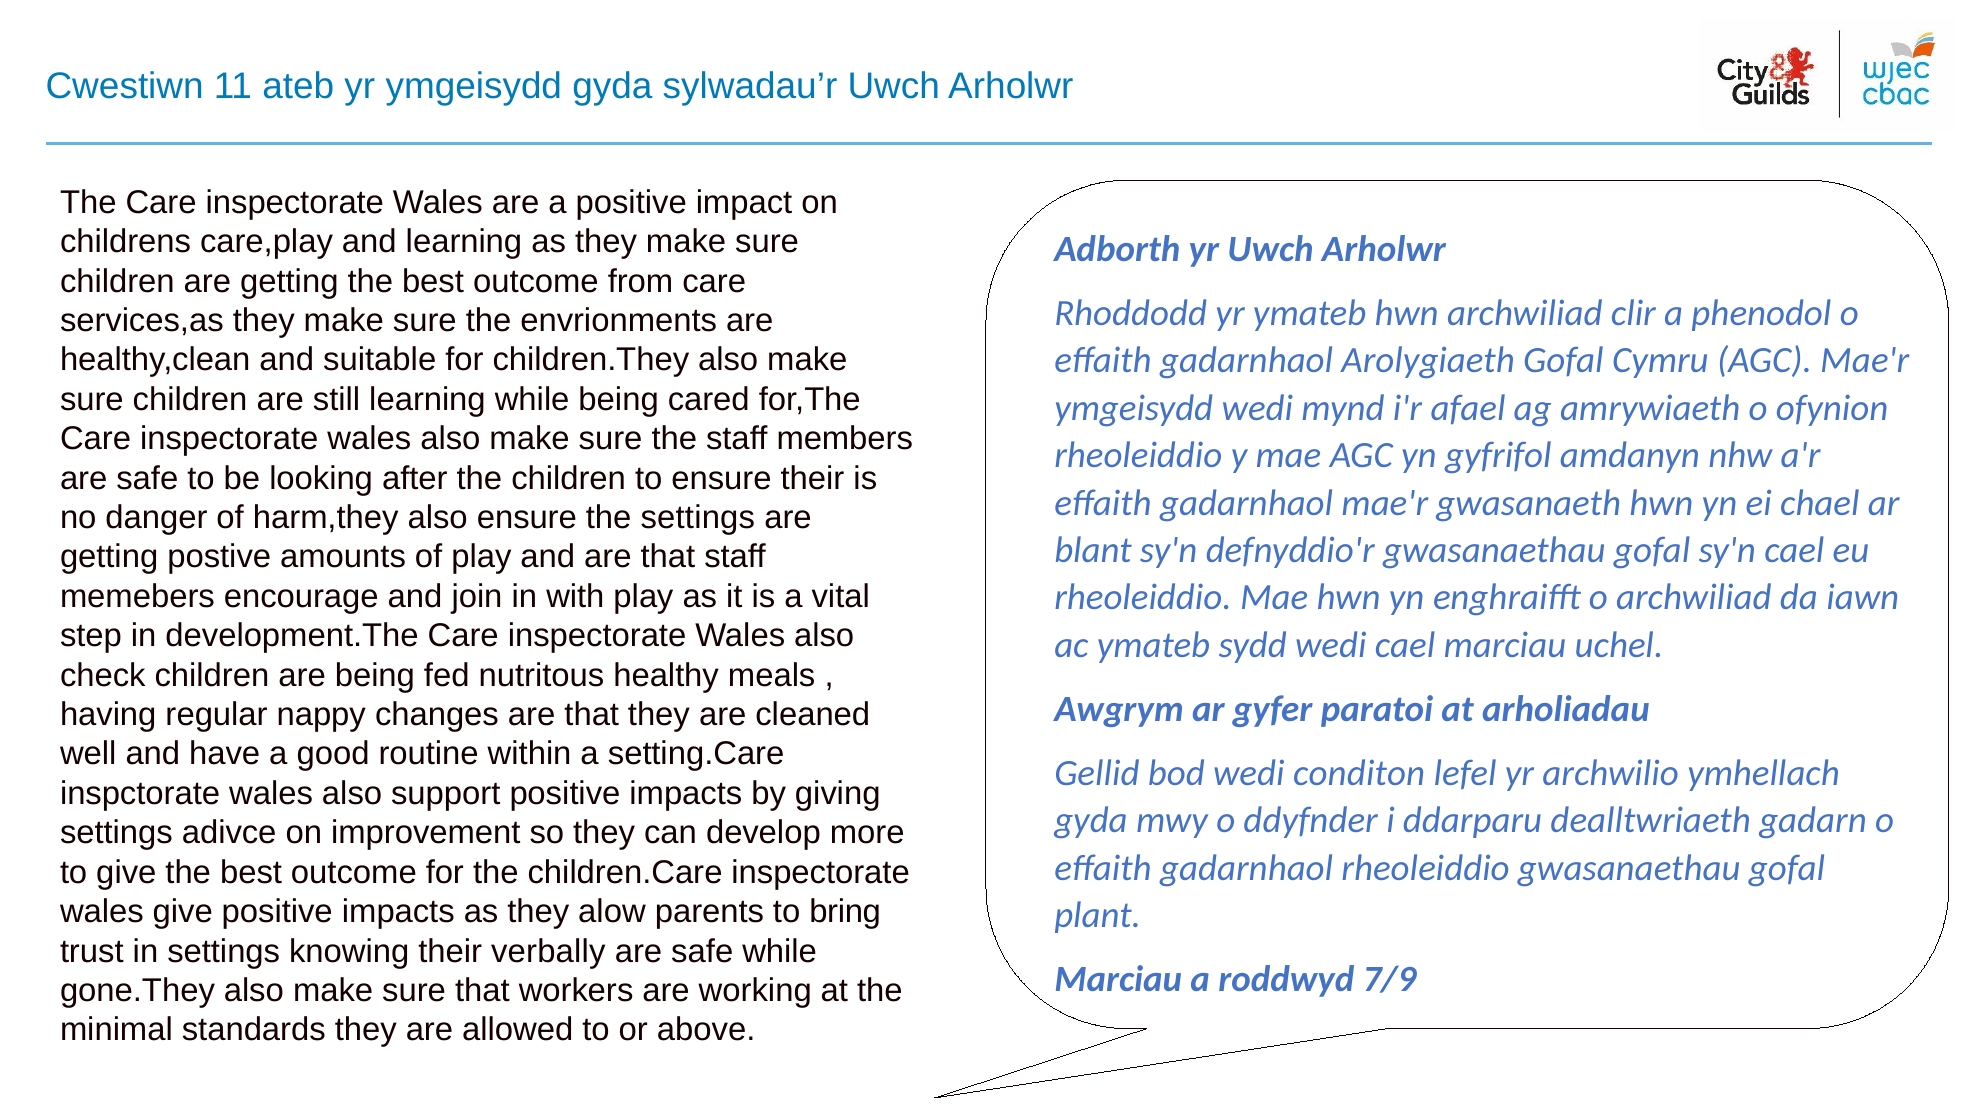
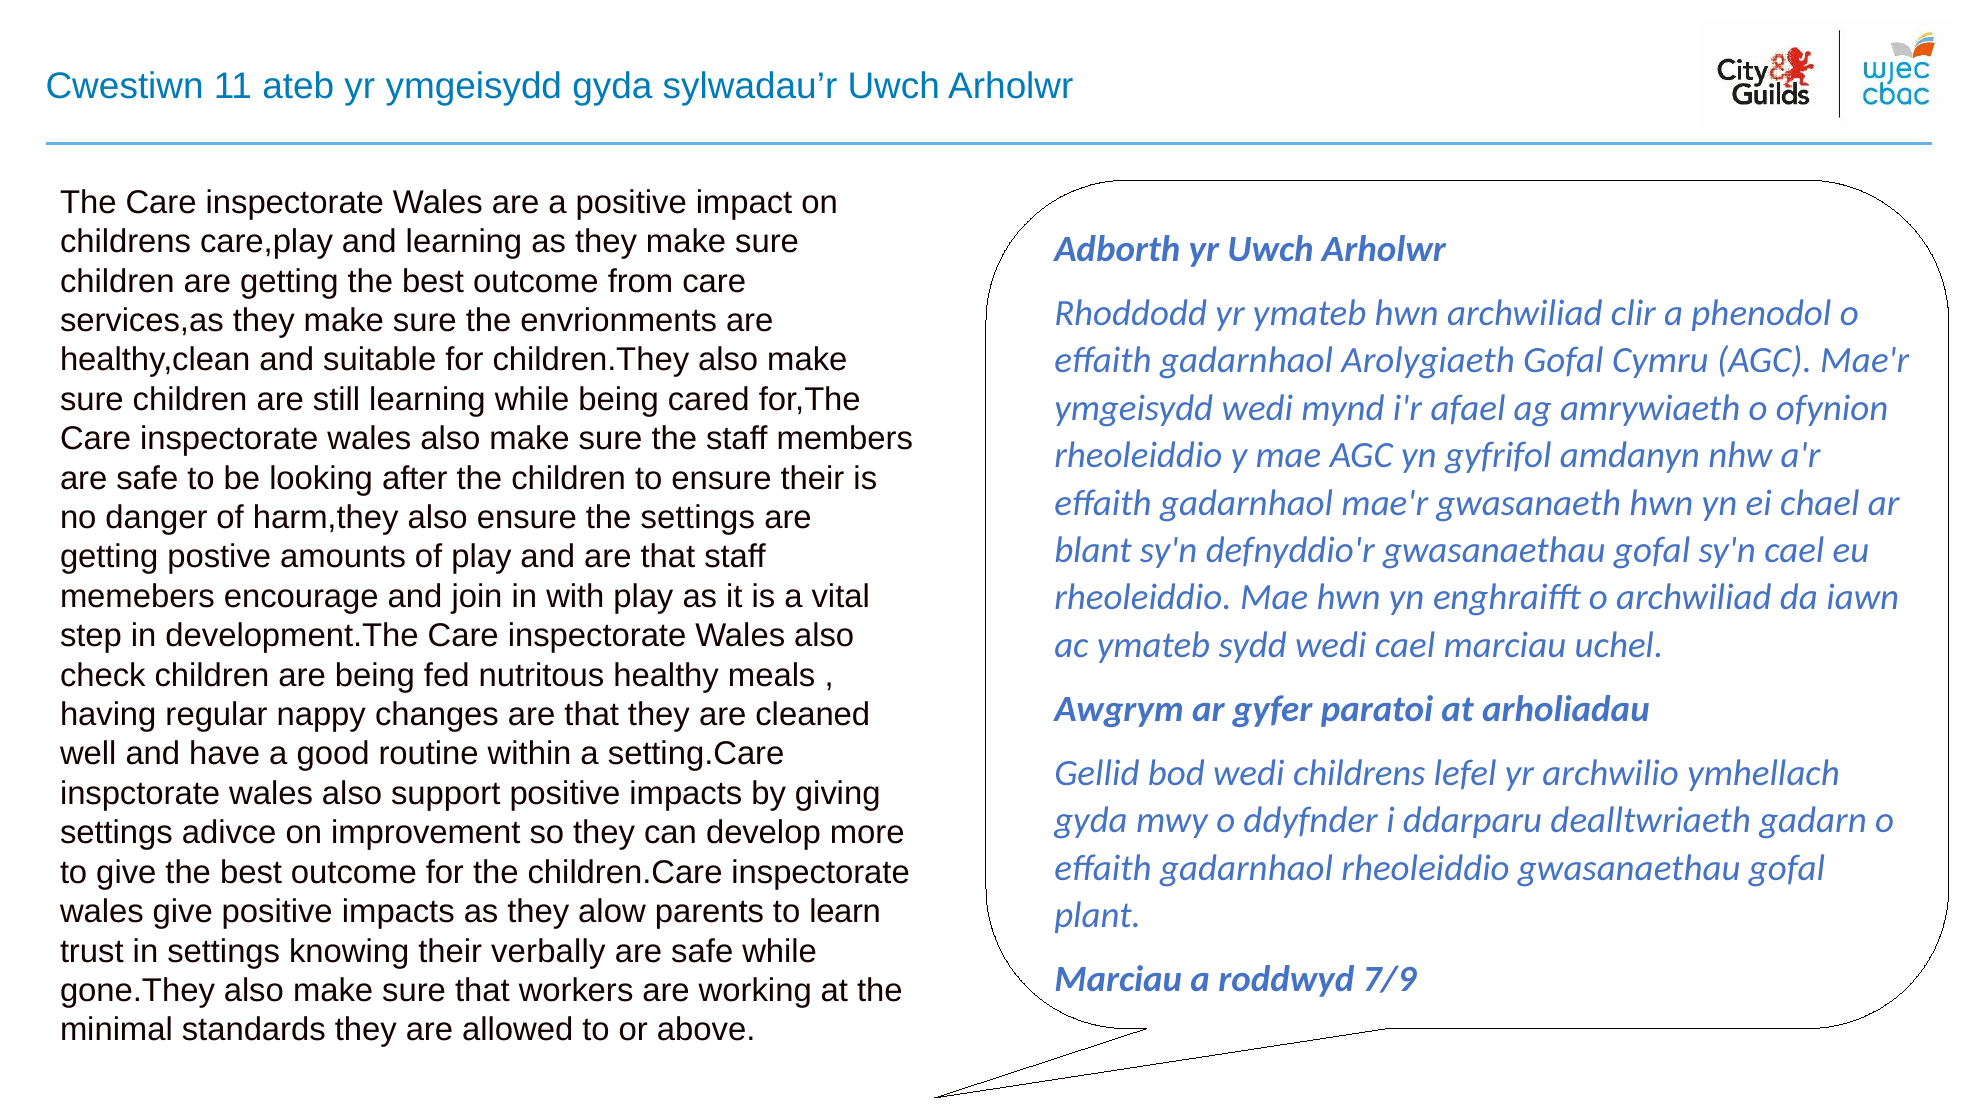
wedi conditon: conditon -> childrens (1359, 773)
bring: bring -> learn (845, 912)
